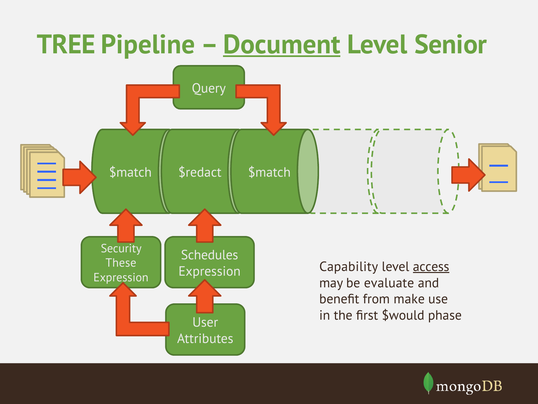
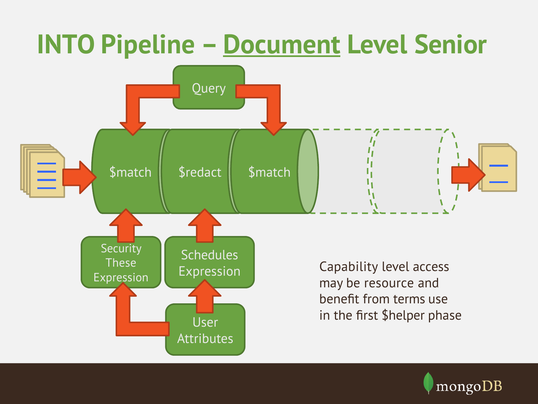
TREE: TREE -> INTO (66, 45)
access underline: present -> none (431, 266)
evaluate: evaluate -> resource (389, 283)
make: make -> terms (409, 299)
$would: $would -> $helper (403, 315)
